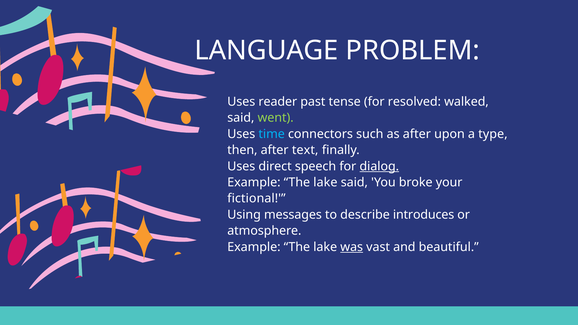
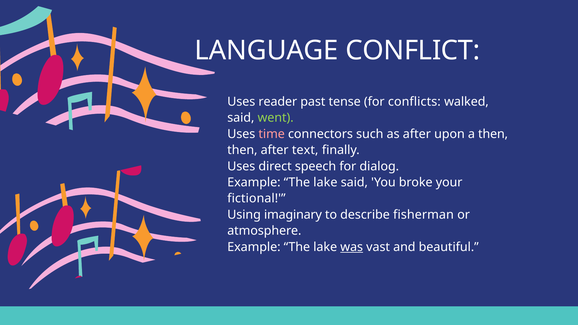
PROBLEM: PROBLEM -> CONFLICT (413, 50)
resolved: resolved -> conflicts (414, 102)
time colour: light blue -> pink (272, 134)
a type: type -> then (493, 134)
dialog underline: present -> none (379, 166)
messages: messages -> imaginary (293, 215)
introduces: introduces -> fisherman (423, 215)
